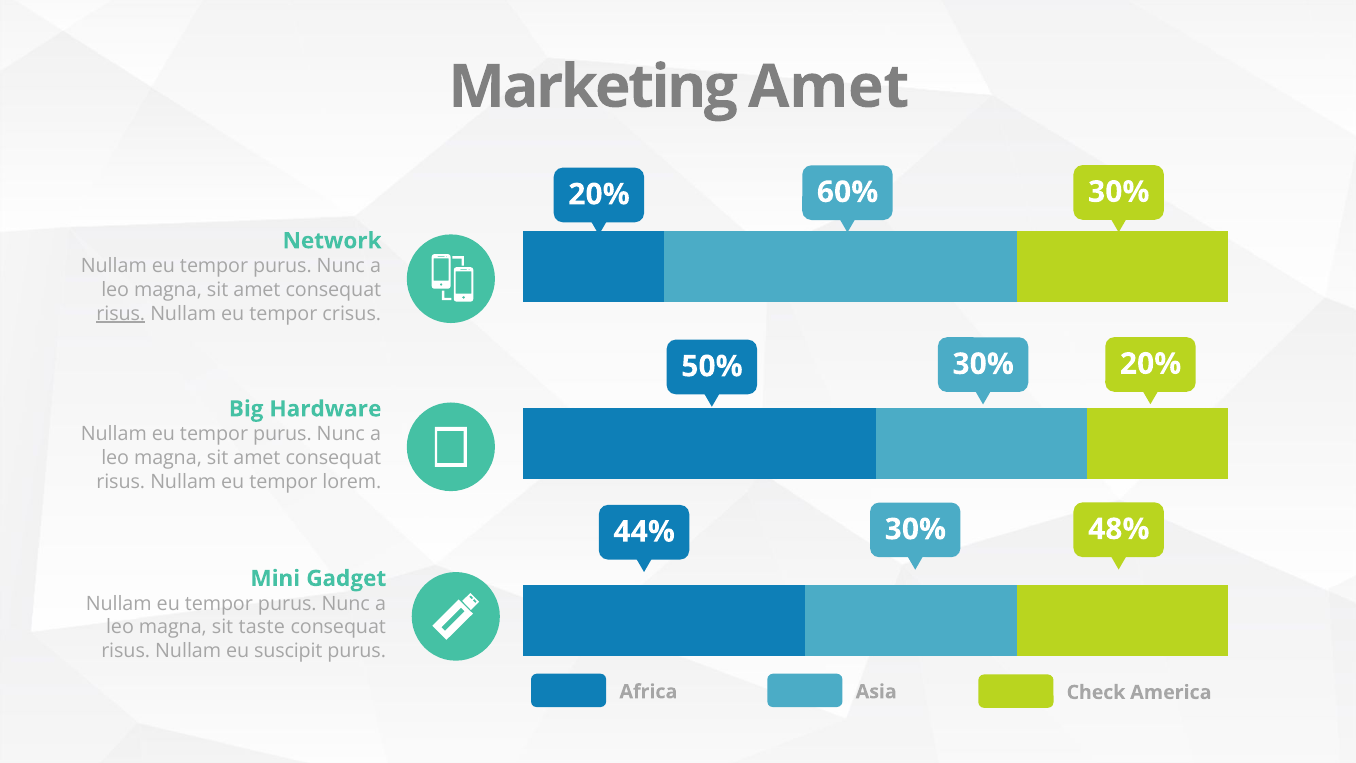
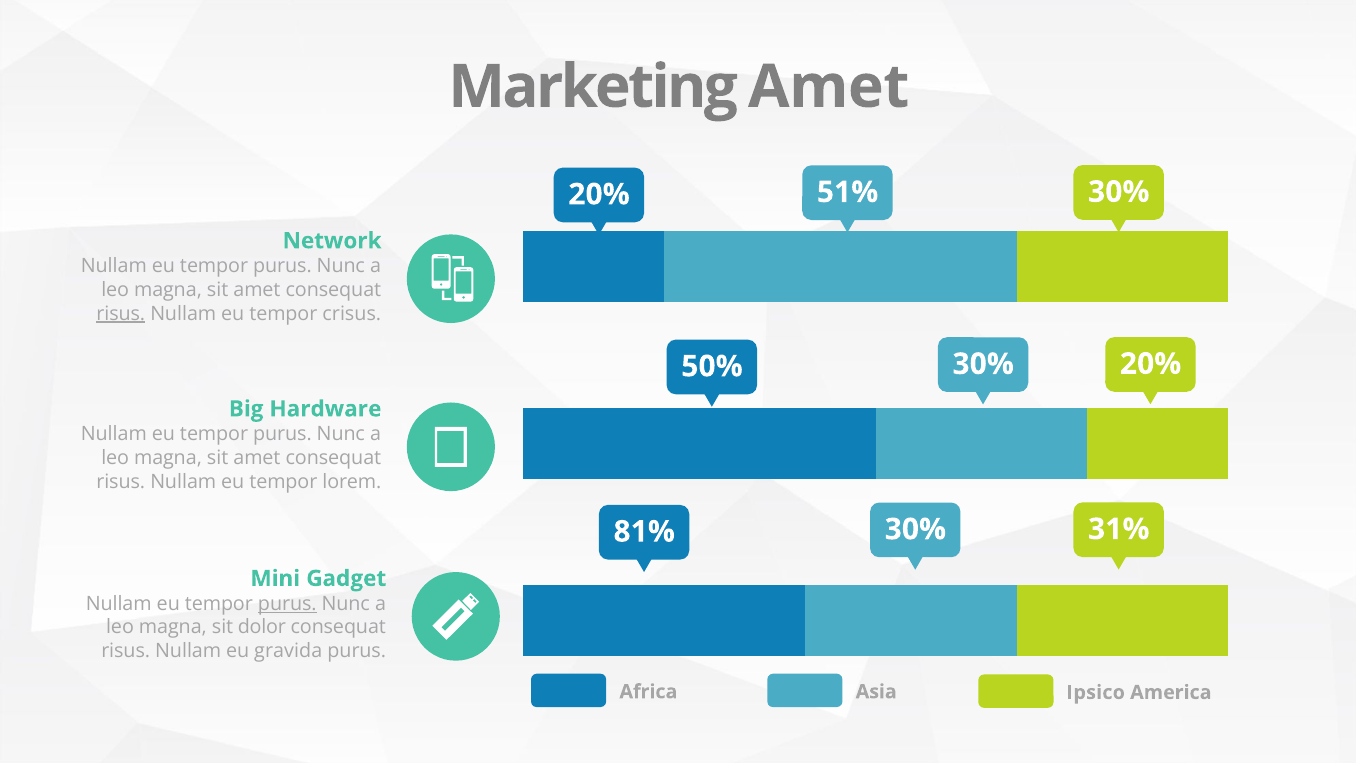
60%: 60% -> 51% (848, 192)
44%: 44% -> 81% (644, 532)
48%: 48% -> 31% (1119, 529)
purus underline: none -> present (287, 604)
taste: taste -> dolor (262, 627)
suscipit: suscipit -> gravida (288, 651)
Check: Check -> Ipsico (1096, 692)
